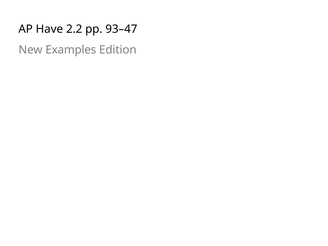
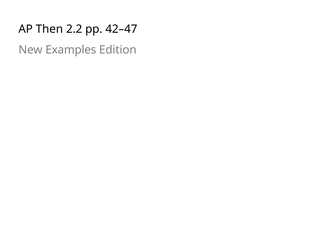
Have: Have -> Then (49, 29)
93–47: 93–47 -> 42–47 (121, 29)
